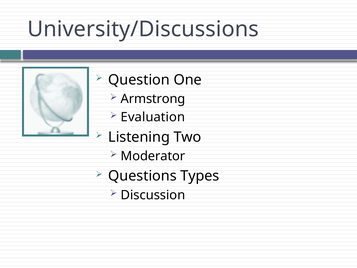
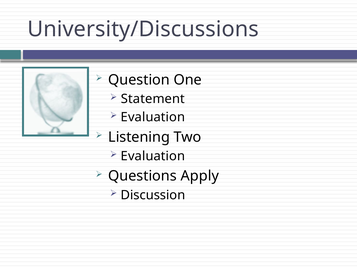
Armstrong: Armstrong -> Statement (153, 99)
Moderator: Moderator -> Evaluation (153, 156)
Types: Types -> Apply (200, 176)
